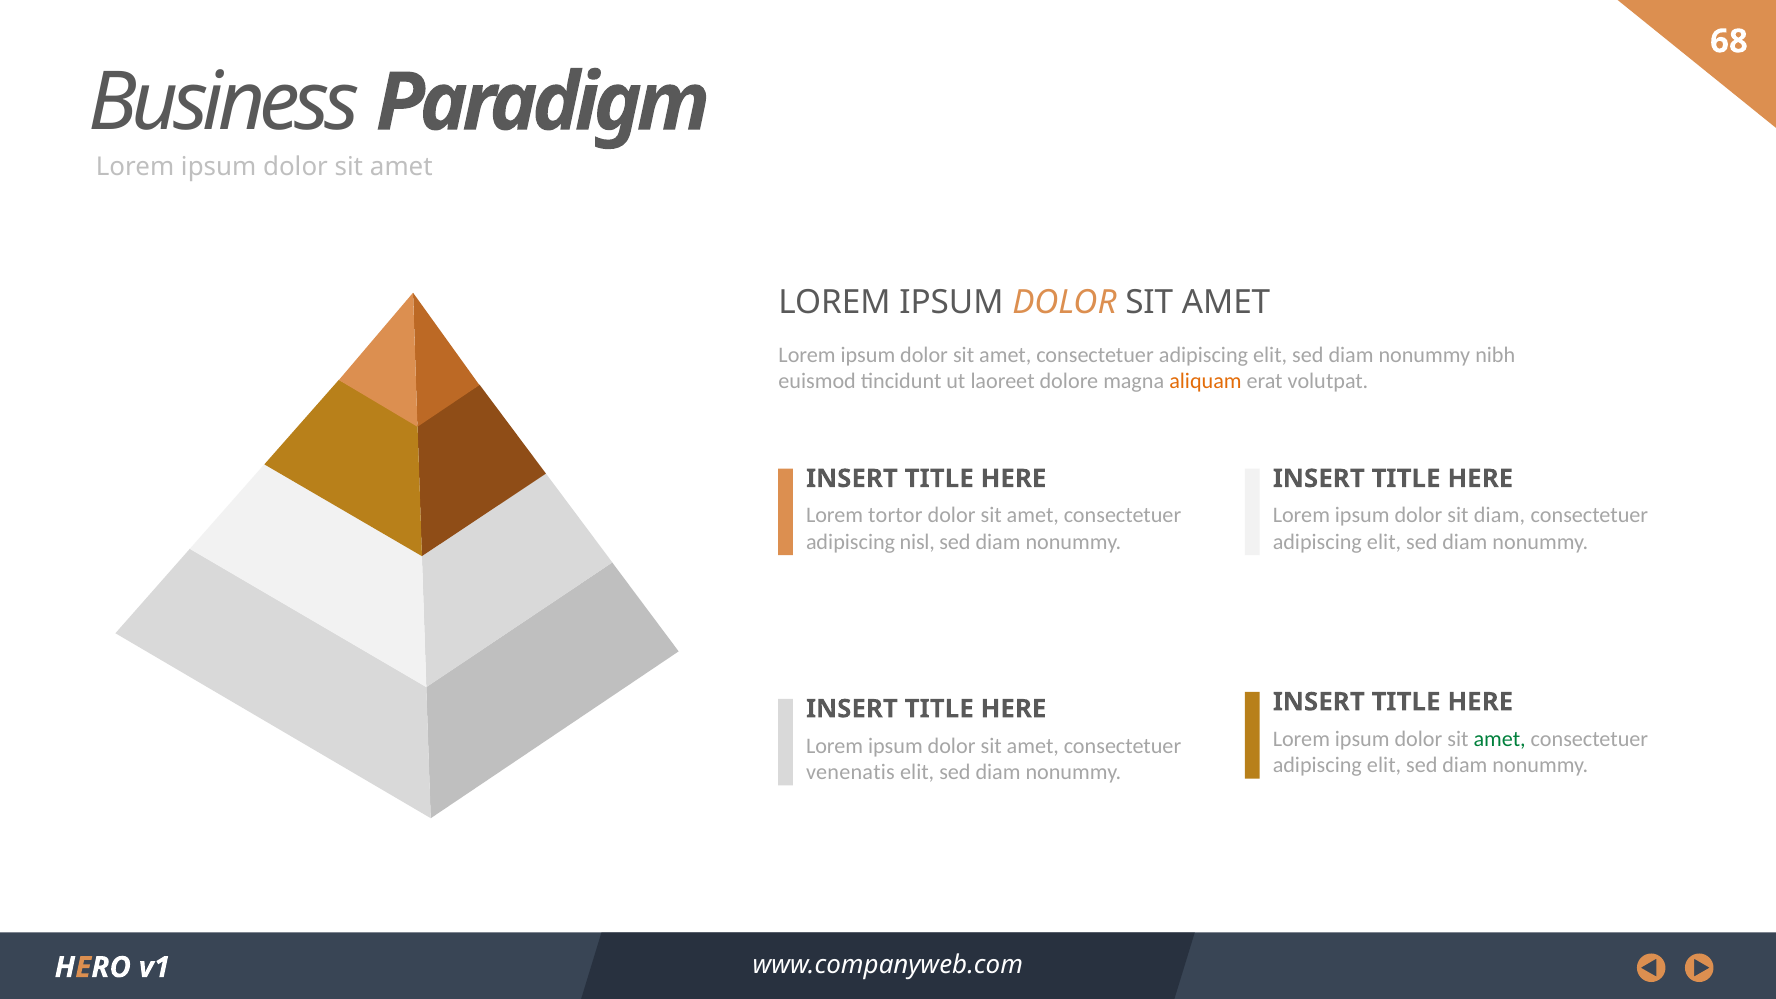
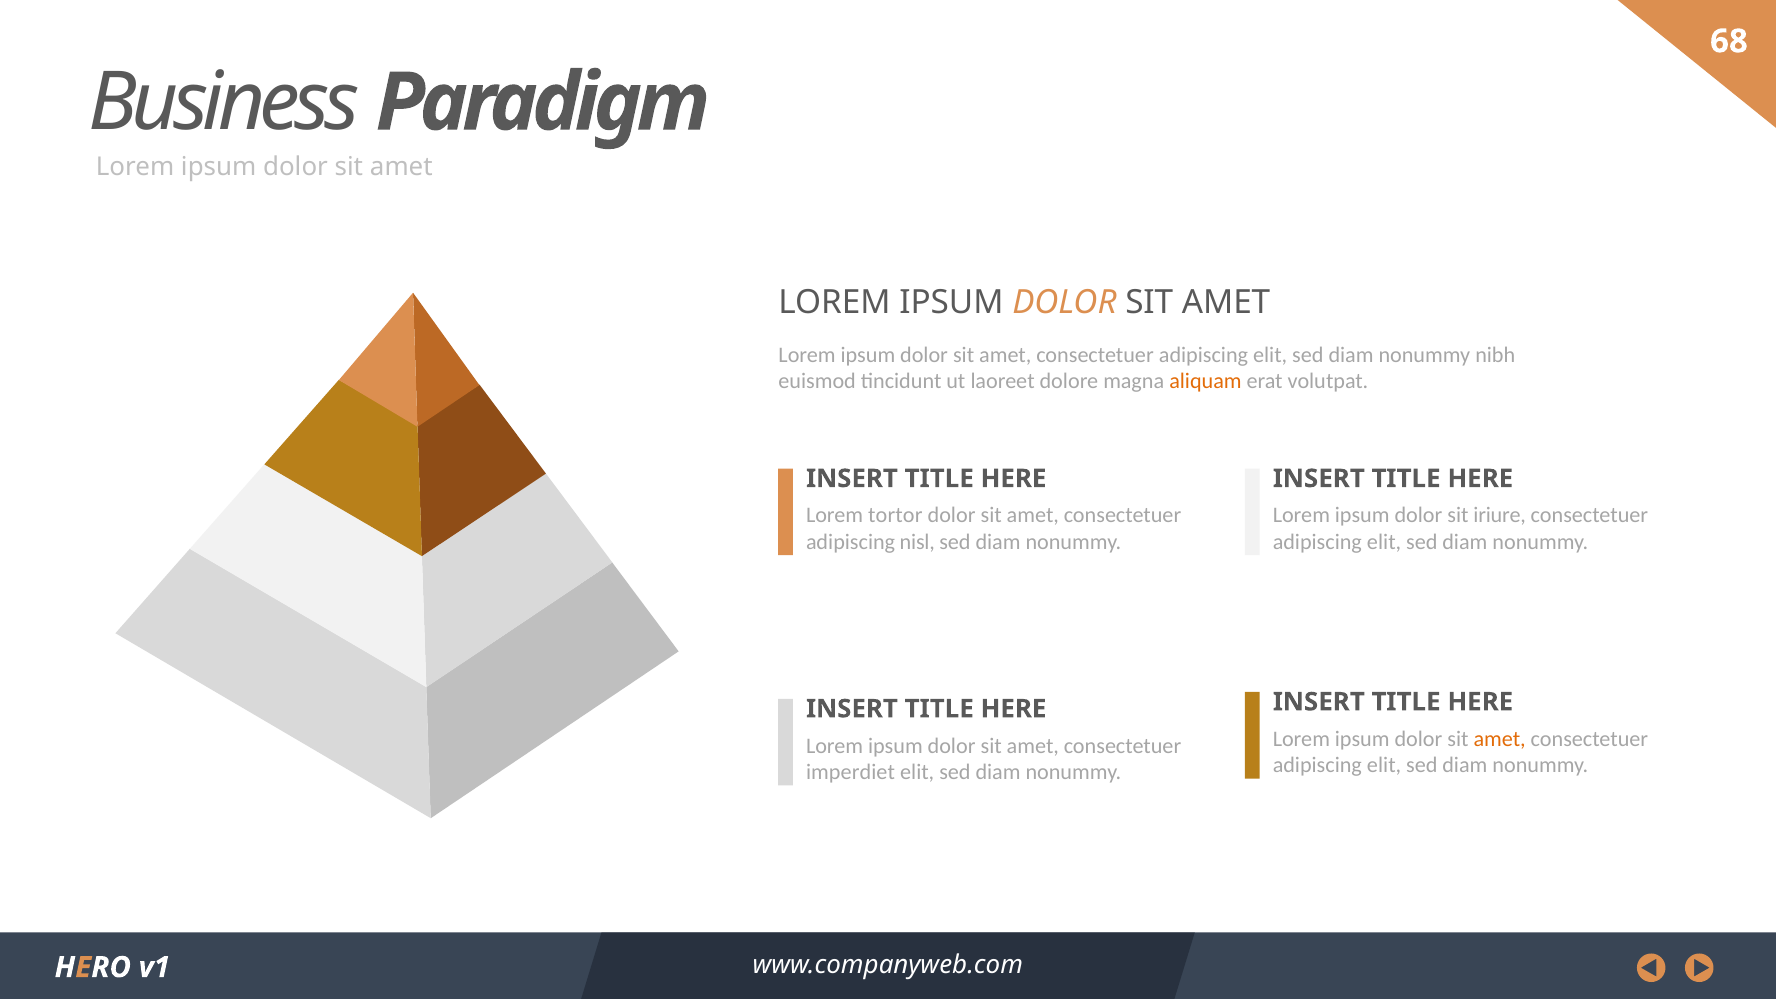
sit diam: diam -> iriure (1500, 516)
amet colour: green -> orange (1500, 739)
venenatis: venenatis -> imperdiet (851, 773)
